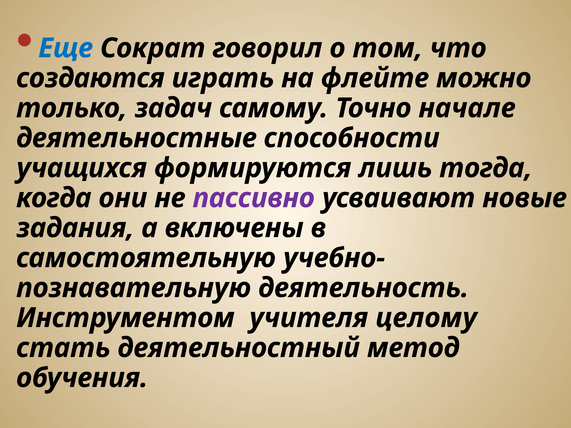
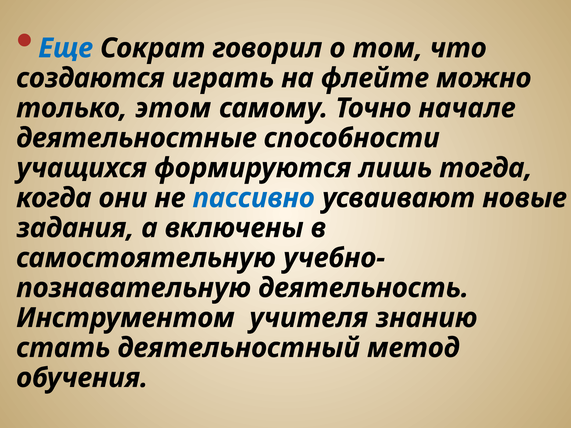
задач: задач -> этом (173, 108)
пассивно colour: purple -> blue (254, 198)
целому: целому -> знанию (426, 318)
